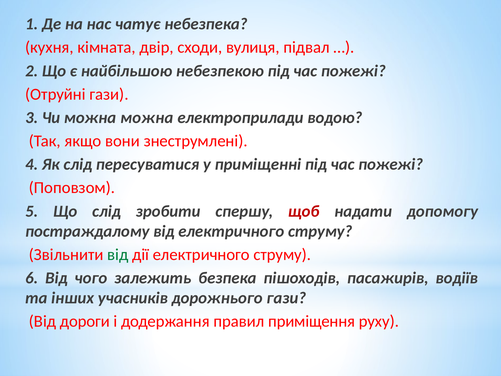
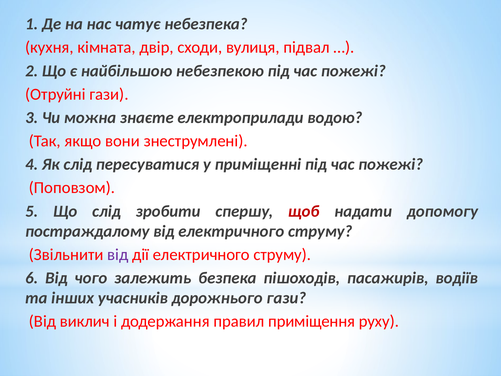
можна можна: можна -> знаєте (147, 118)
від colour: green -> purple (118, 254)
дороги: дороги -> виклич (85, 321)
